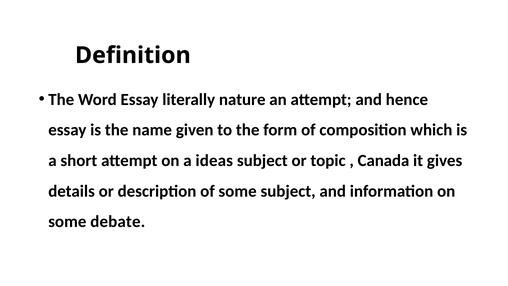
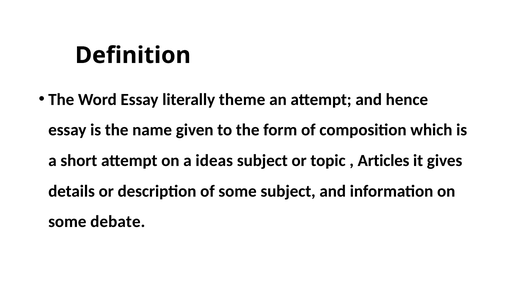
nature: nature -> theme (242, 99)
Canada: Canada -> Articles (384, 160)
